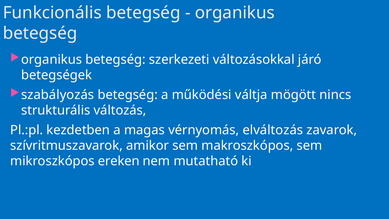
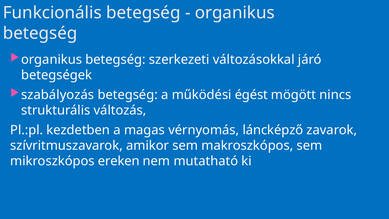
váltja: váltja -> égést (251, 95)
elváltozás: elváltozás -> láncképző (273, 130)
